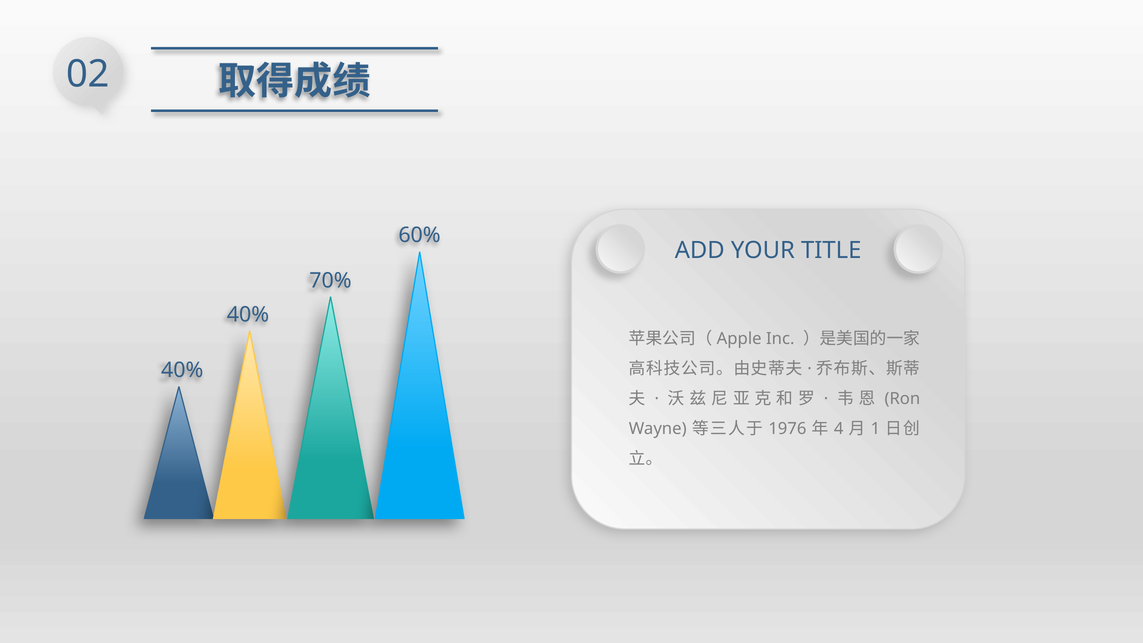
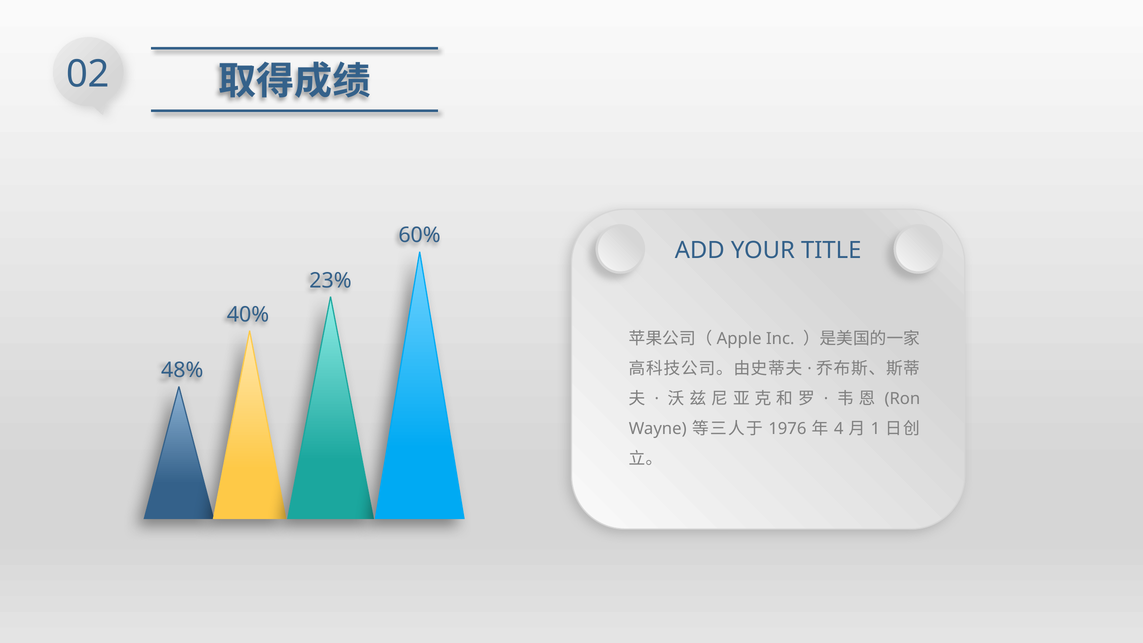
70%: 70% -> 23% (330, 281)
40%: 40% -> 48% (182, 370)
